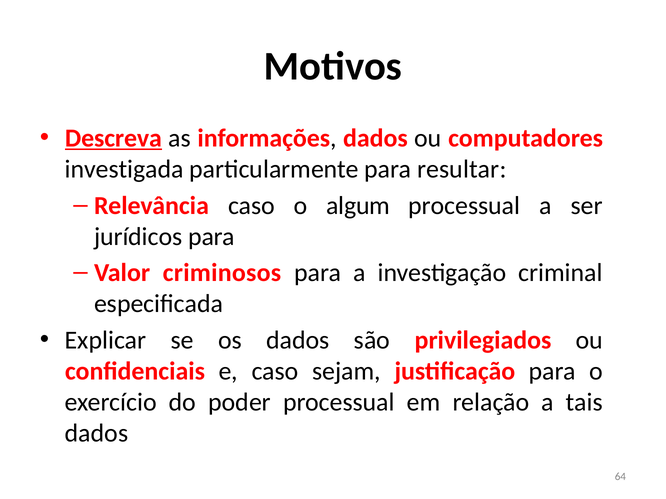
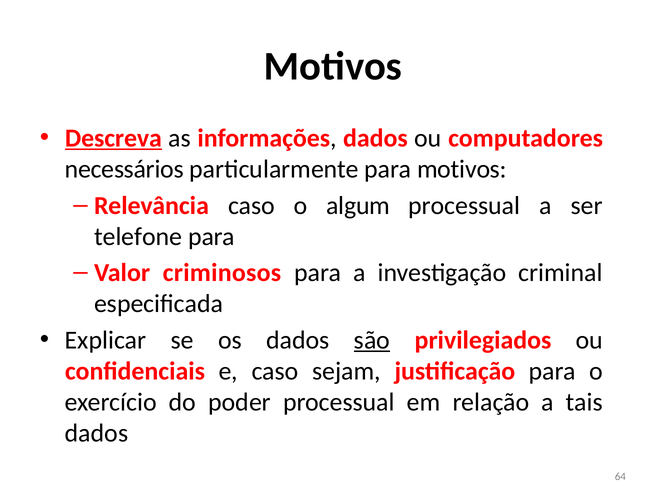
investigada: investigada -> necessários (124, 169)
para resultar: resultar -> motivos (462, 169)
jurídicos: jurídicos -> telefone (138, 237)
são underline: none -> present (372, 340)
